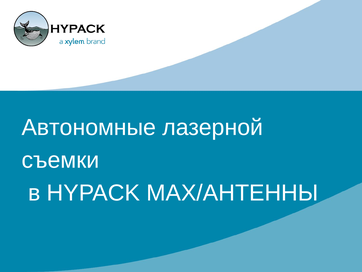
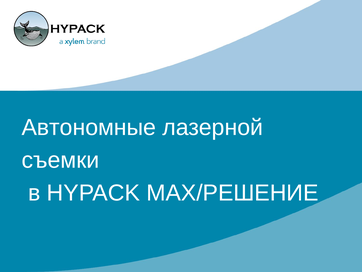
MAX/АНТЕННЫ: MAX/АНТЕННЫ -> MAX/РЕШЕНИЕ (232, 193)
